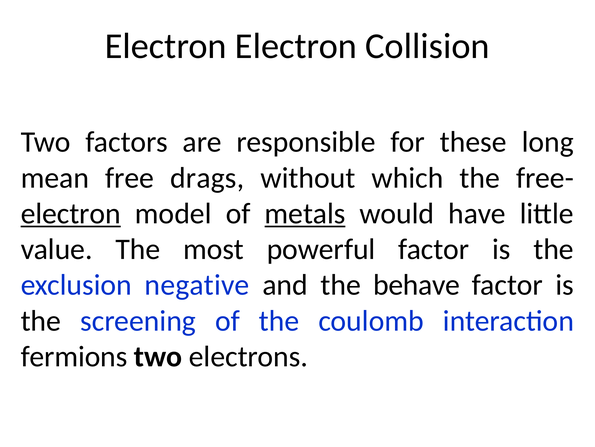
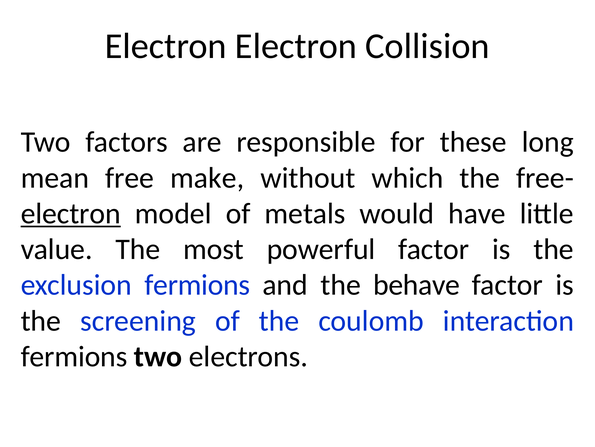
drags: drags -> make (207, 178)
metals underline: present -> none (305, 213)
exclusion negative: negative -> fermions (197, 285)
